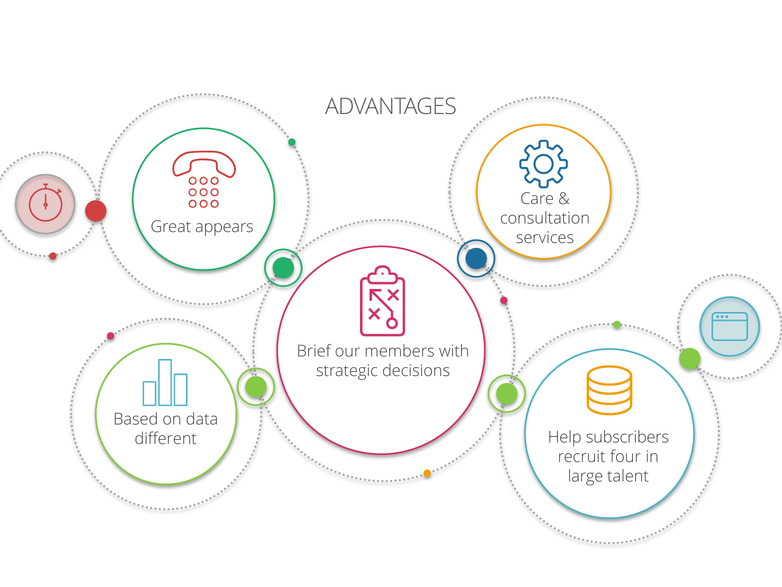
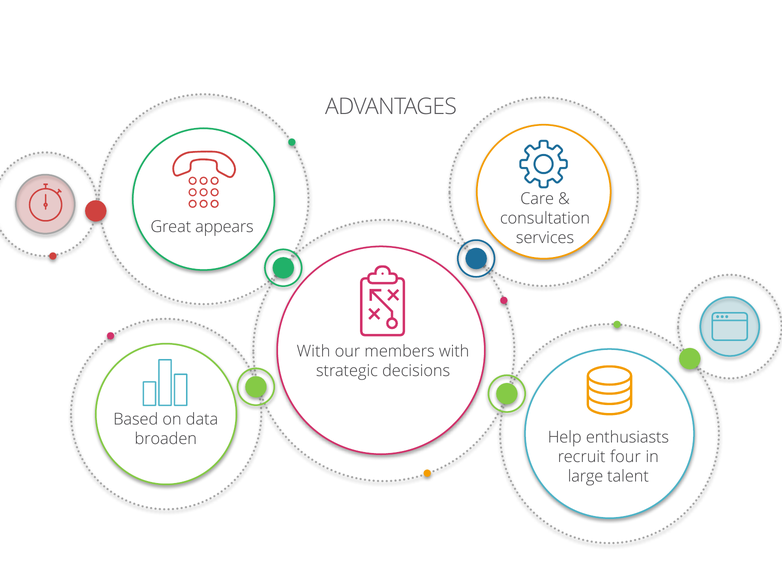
Brief: Brief -> With (314, 351)
subscribers: subscribers -> enthusiasts (627, 437)
different: different -> broaden (166, 438)
